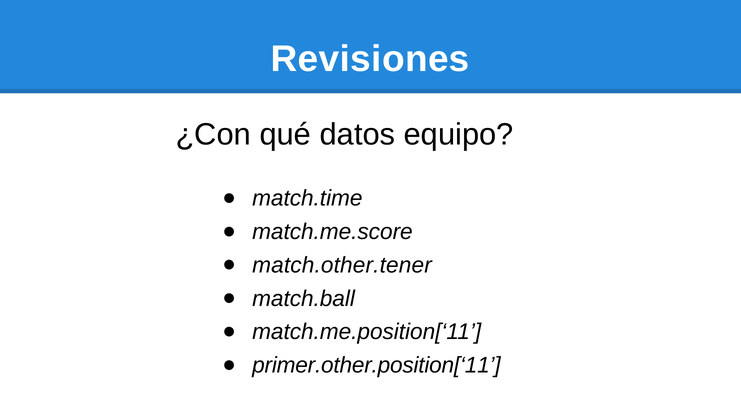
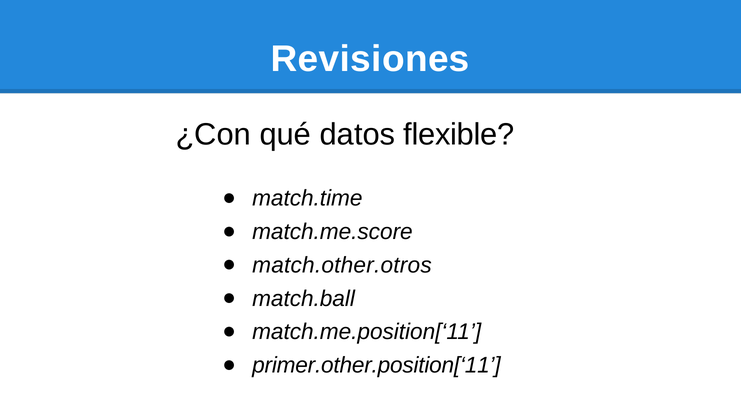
equipo: equipo -> flexible (459, 134)
match.other.tener: match.other.tener -> match.other.otros (342, 265)
